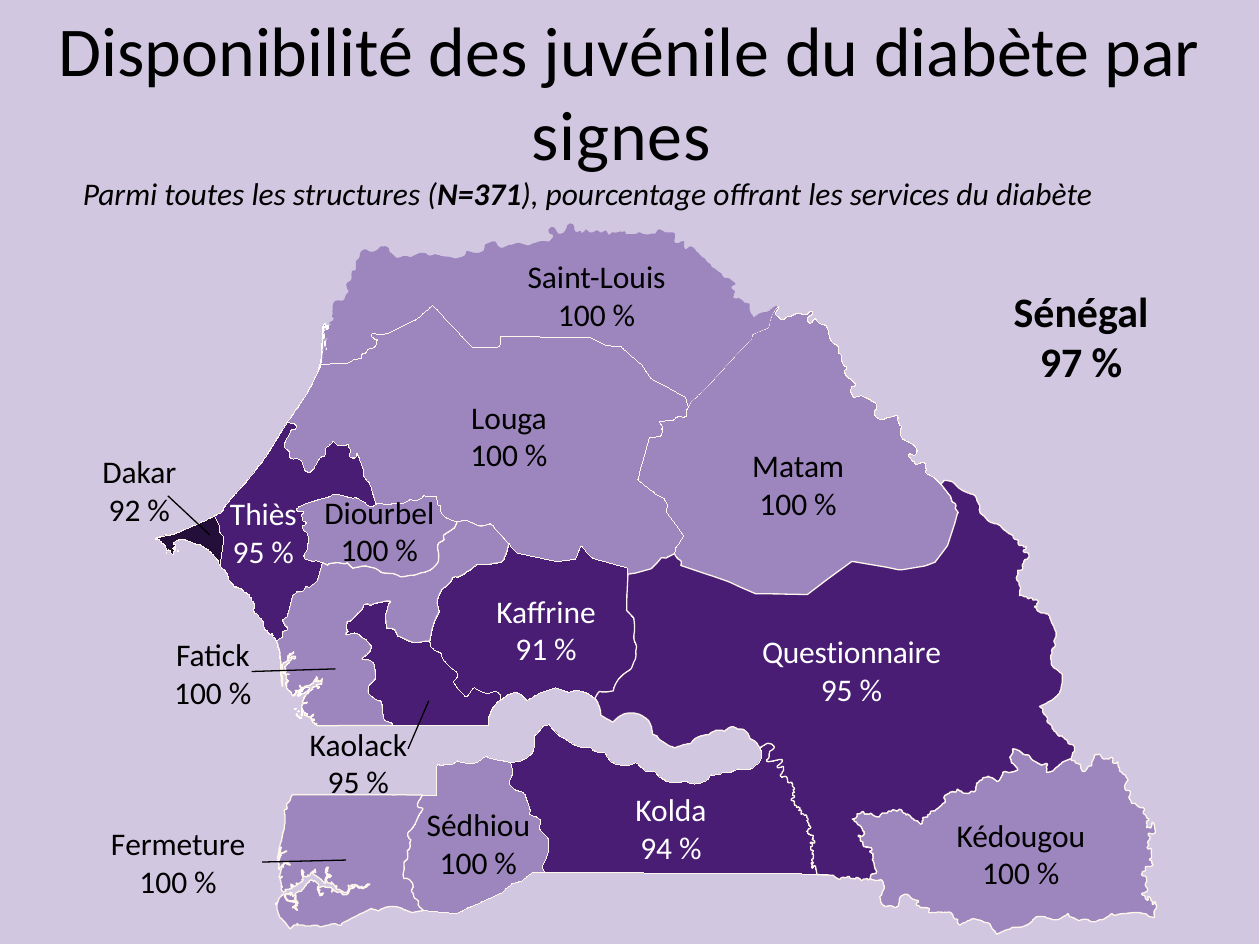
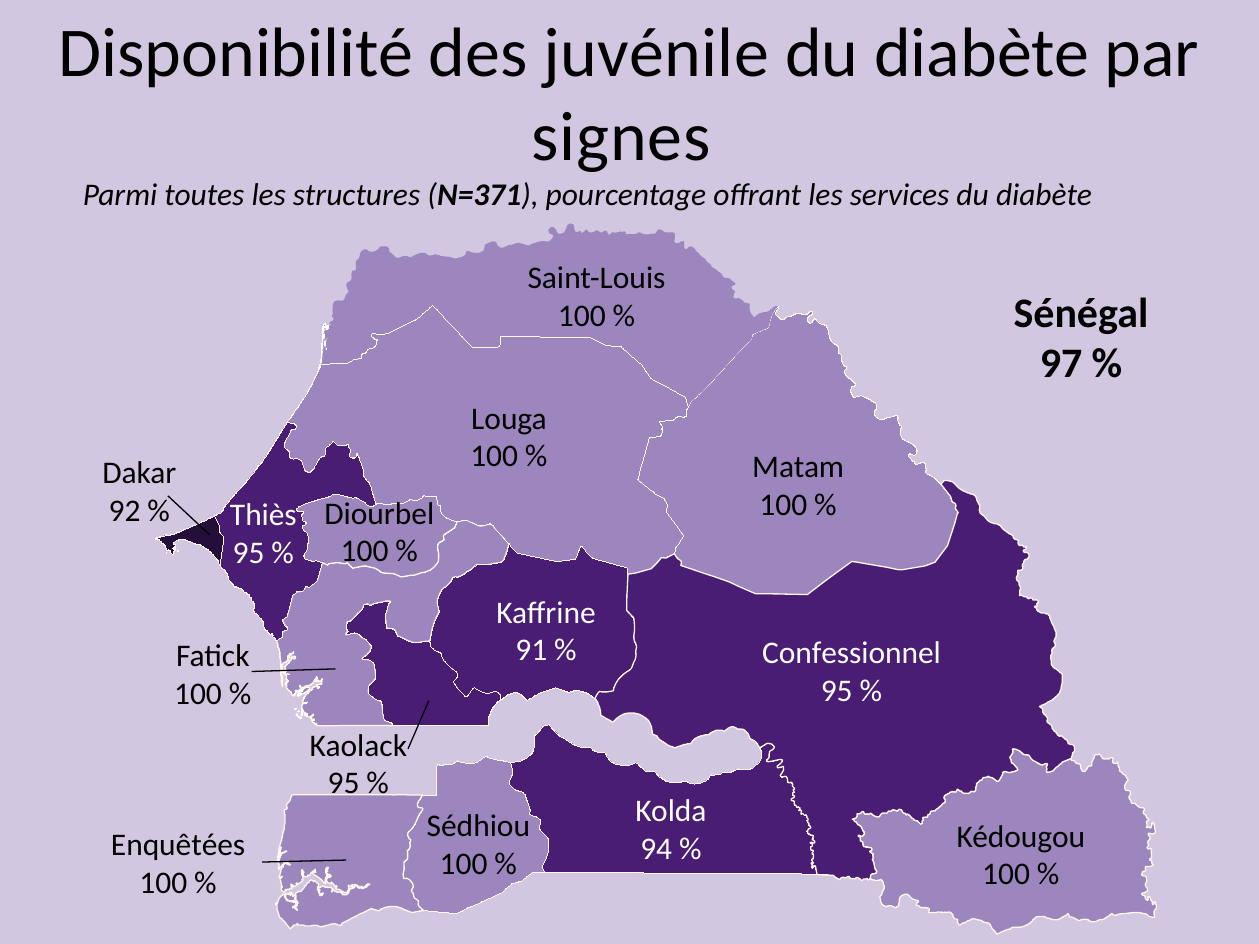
Questionnaire: Questionnaire -> Confessionnel (851, 653)
Fermeture: Fermeture -> Enquêtées (178, 846)
